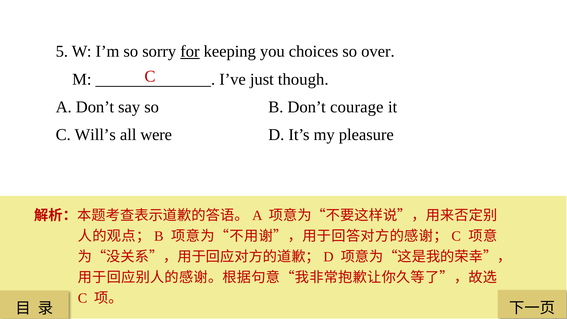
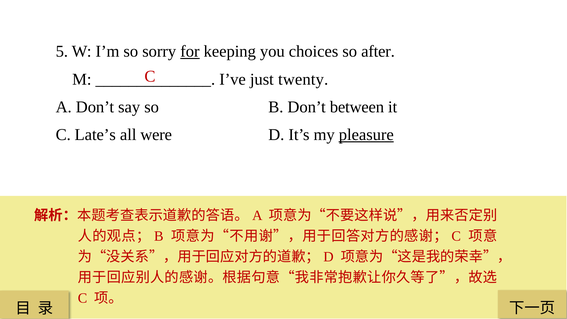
over: over -> after (378, 51)
though: though -> twenty (303, 79)
courage: courage -> between (357, 107)
Will’s: Will’s -> Late’s (95, 135)
pleasure underline: none -> present (366, 135)
